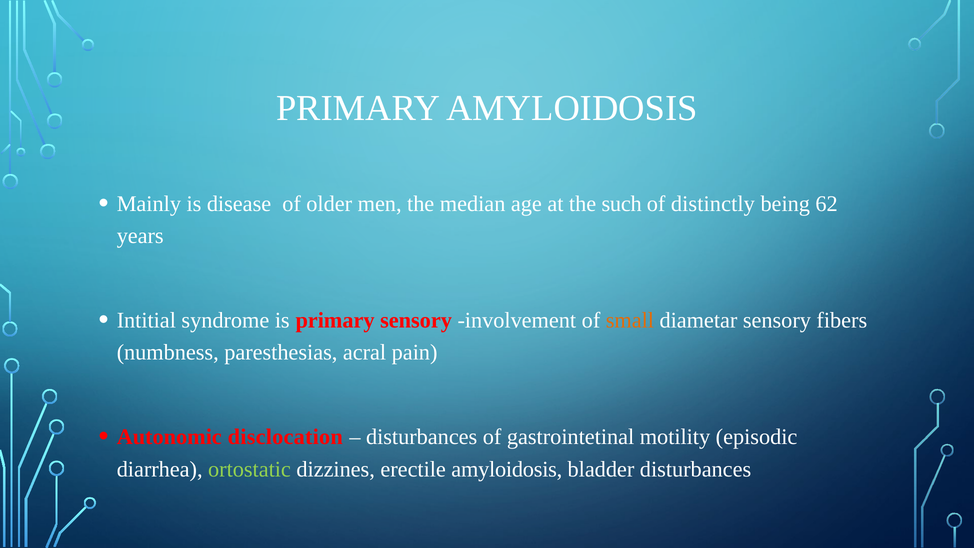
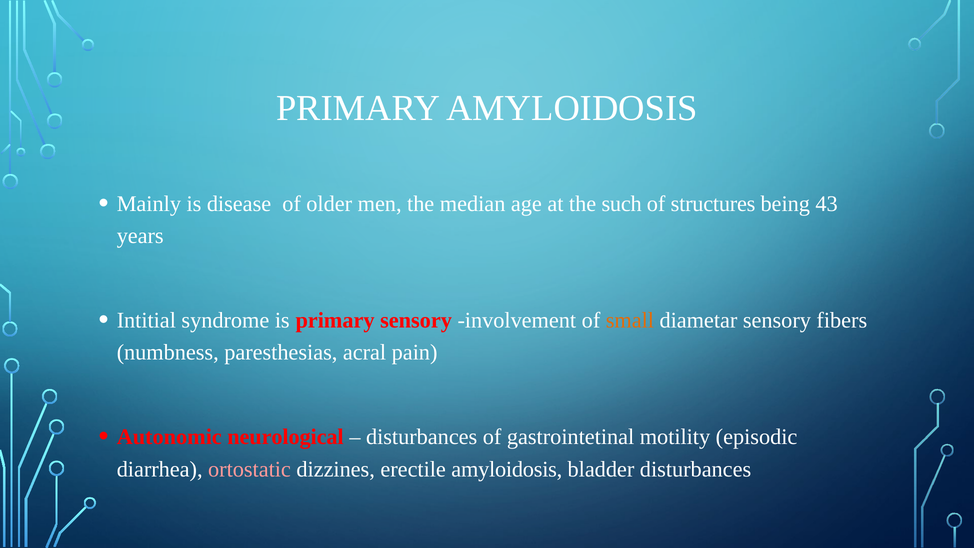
distinctly: distinctly -> structures (713, 204)
62: 62 -> 43 (827, 204)
disclocation: disclocation -> neurological (285, 437)
ortostatic colour: light green -> pink (249, 469)
